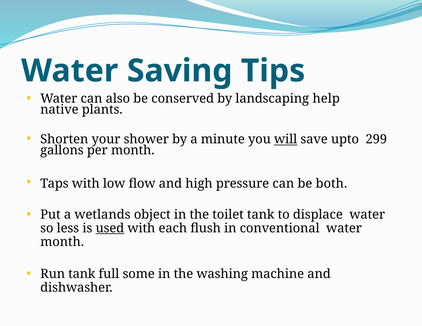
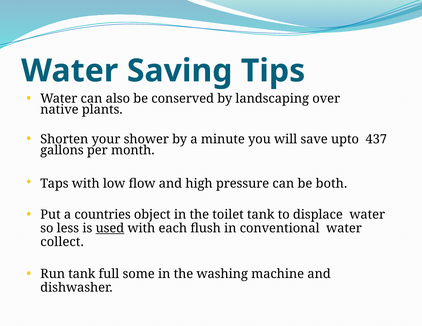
help: help -> over (326, 99)
will underline: present -> none (286, 139)
299: 299 -> 437 (376, 139)
wetlands: wetlands -> countries (103, 215)
month: month -> collect (62, 242)
